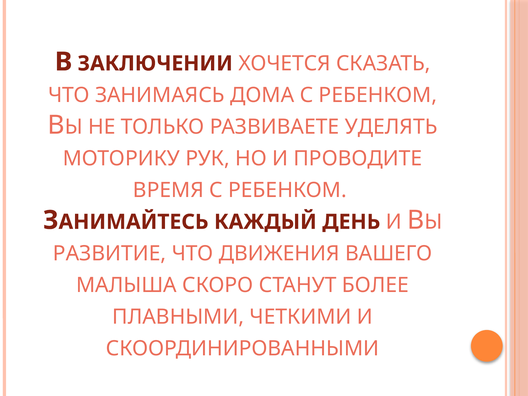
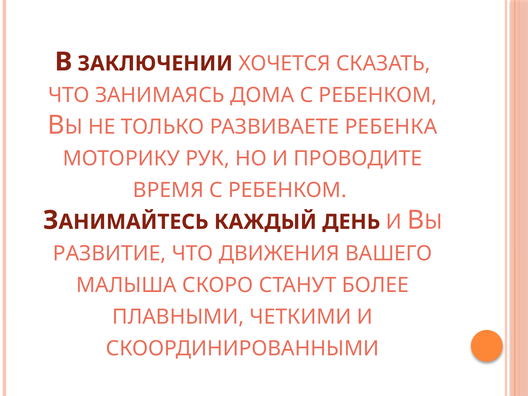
УДЕЛЯТЬ: УДЕЛЯТЬ -> РЕБЕНКА (391, 127)
